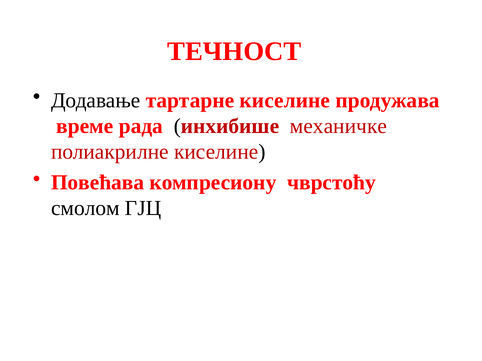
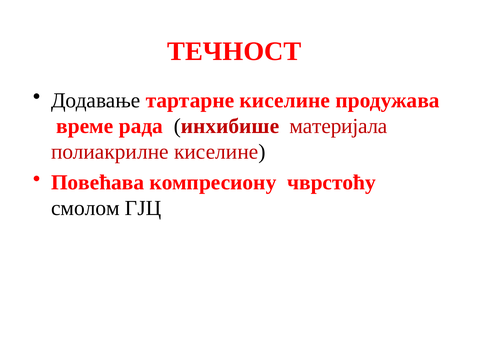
механичке: механичке -> материјала (339, 126)
